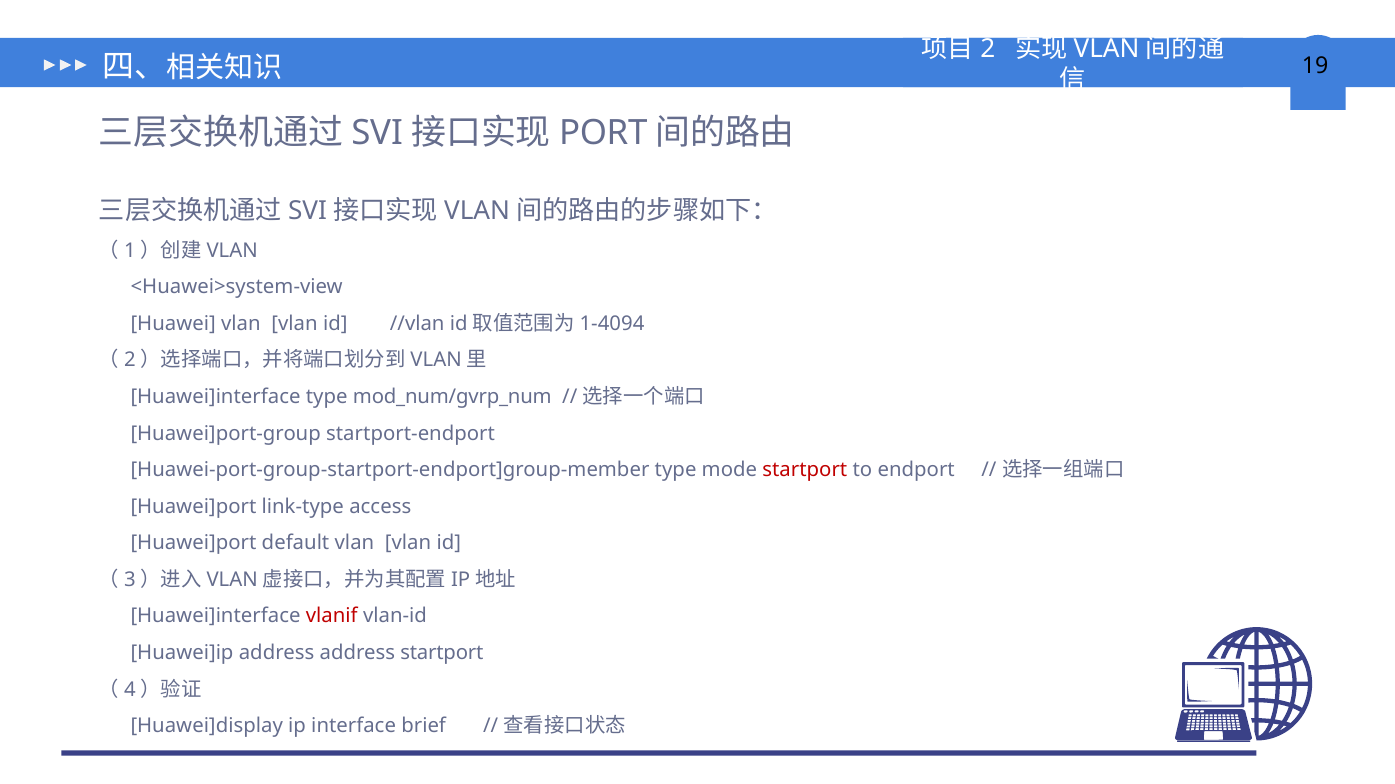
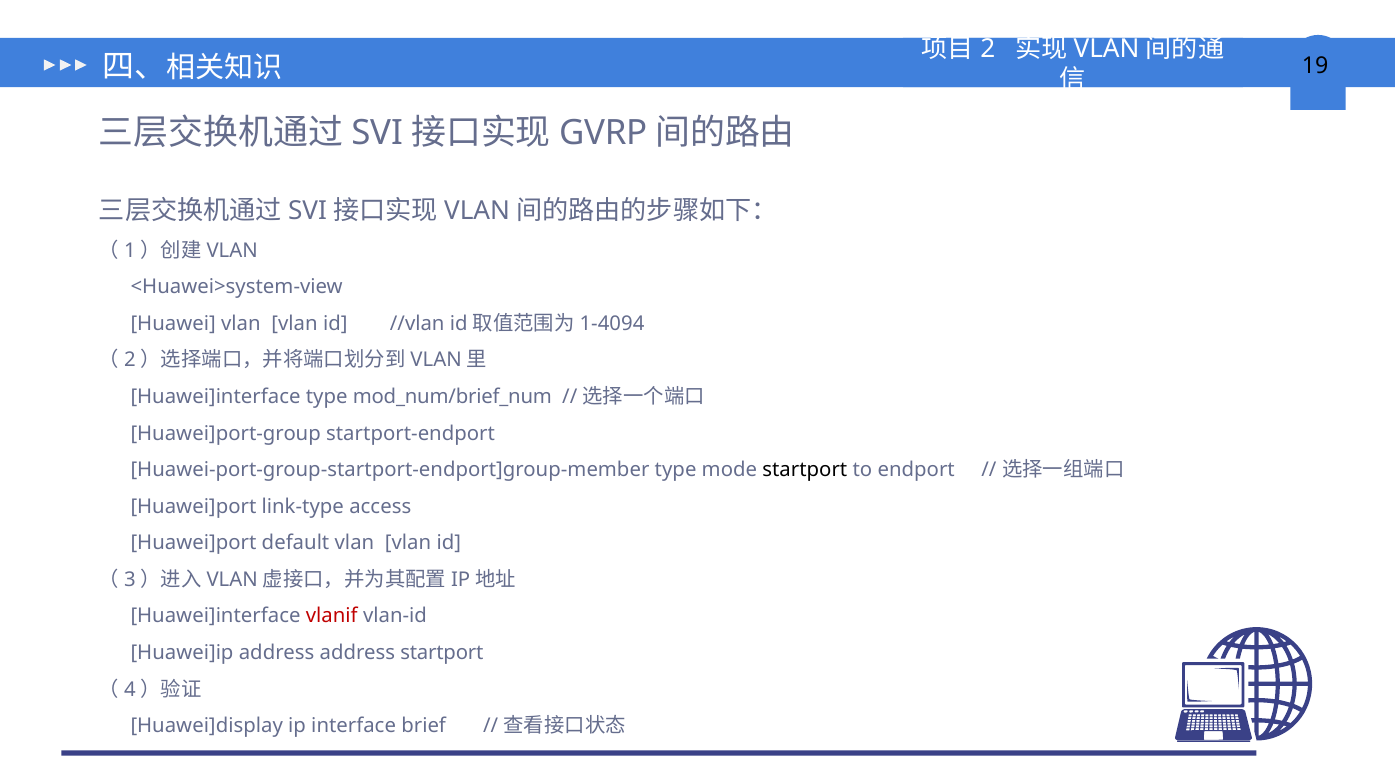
PORT: PORT -> GVRP (603, 133)
mod_num/gvrp_num: mod_num/gvrp_num -> mod_num/brief_num (452, 397)
startport colour: red -> black (805, 470)
